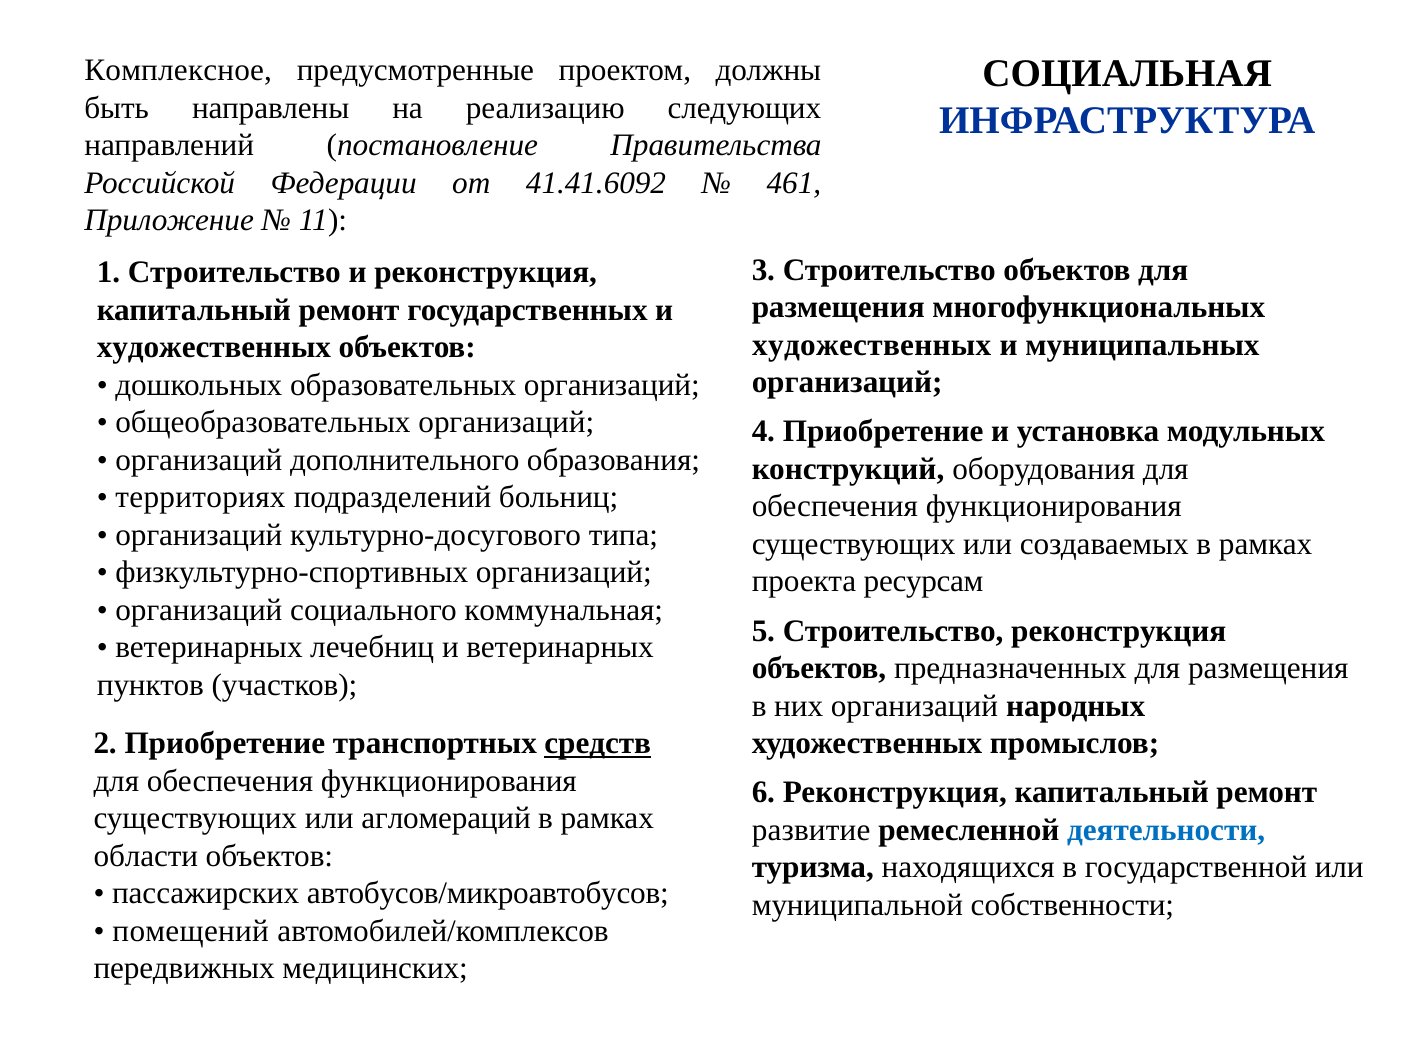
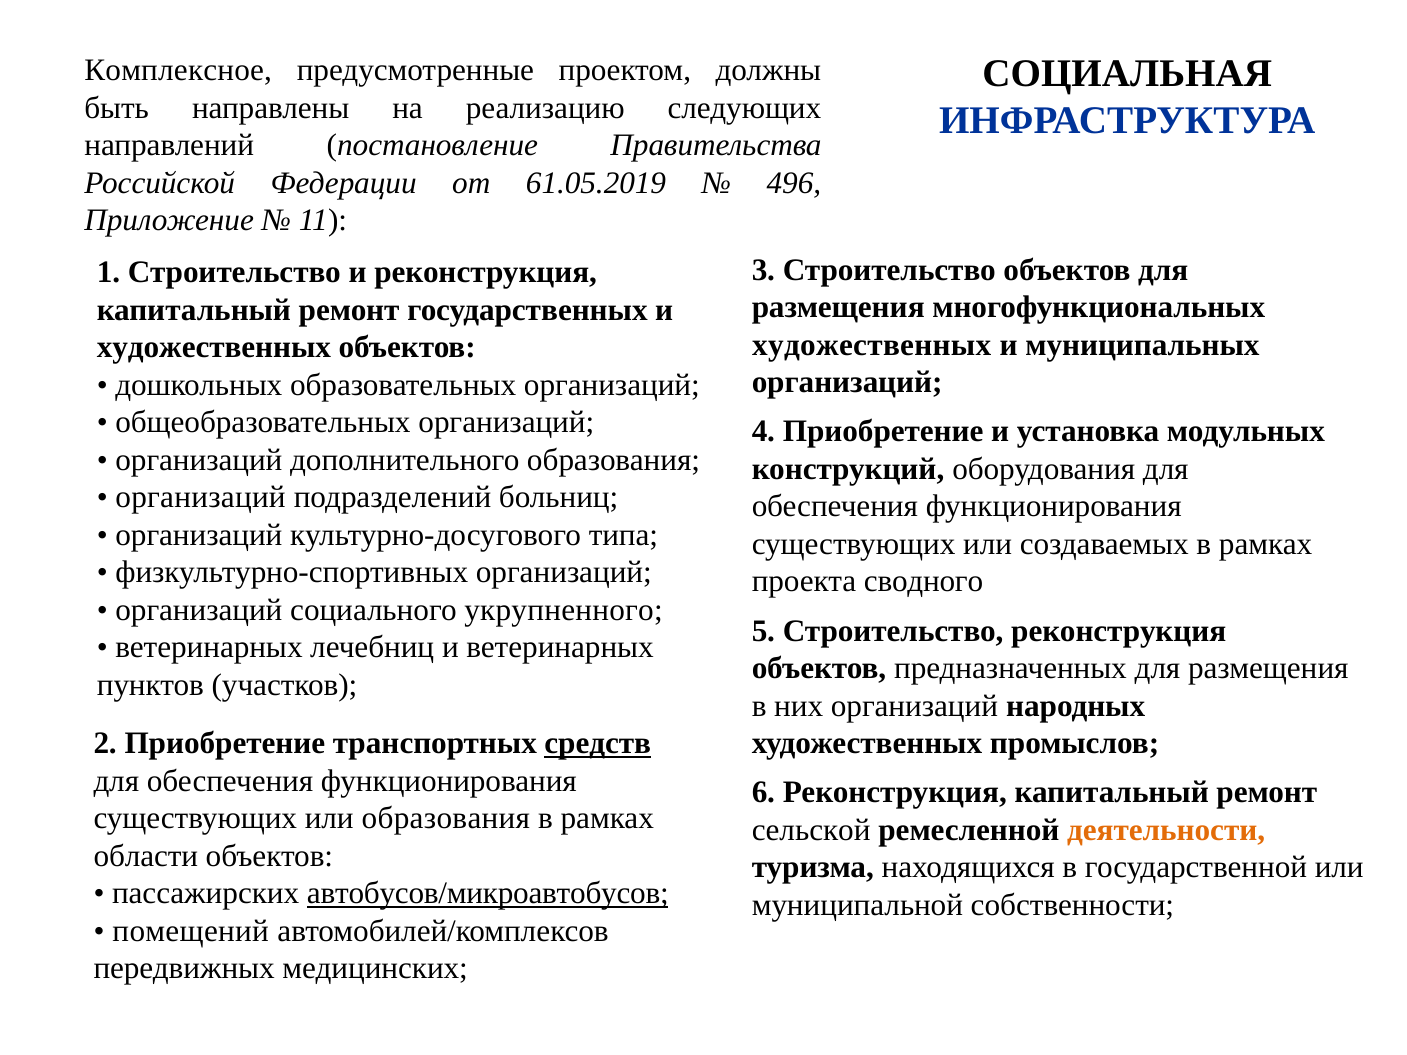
41.41.6092: 41.41.6092 -> 61.05.2019 (596, 183)
461: 461 -> 496 (794, 183)
территориях: территориях -> организаций (201, 497)
ресурсам: ресурсам -> сводного (924, 582)
коммунальная: коммунальная -> укрупненного (564, 610)
или агломераций: агломераций -> образования (446, 819)
развитие: развитие -> сельской (811, 830)
деятельности colour: blue -> orange (1166, 830)
автобусов/микроавтобусов underline: none -> present (488, 894)
